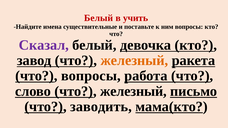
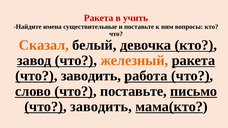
Белый: Белый -> Ракета (99, 18)
Сказал colour: purple -> orange (44, 45)
вопросы: вопросы -> заводить (91, 76)
железный: железный -> поставьте (133, 91)
